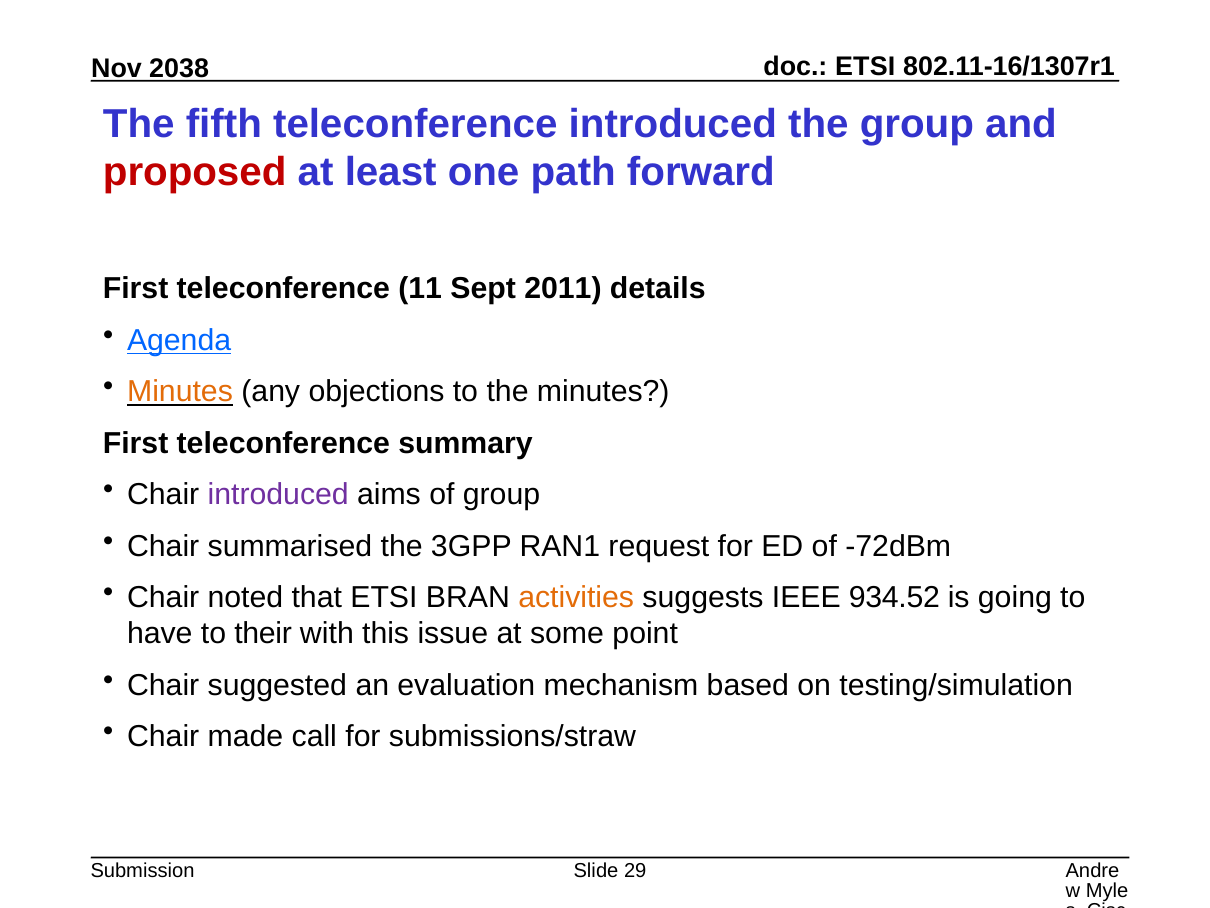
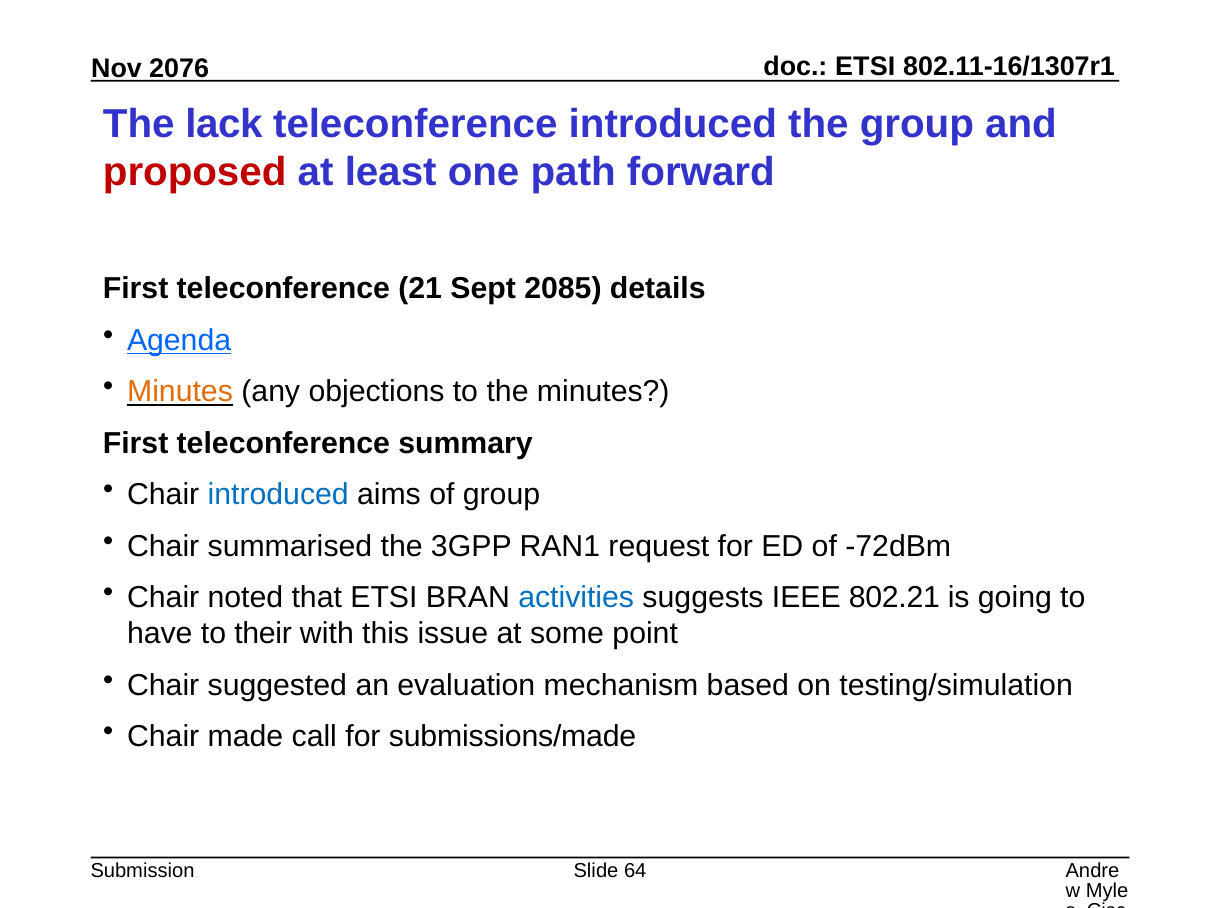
2038: 2038 -> 2076 (179, 69)
fifth: fifth -> lack (224, 124)
11: 11 -> 21 (420, 289)
2011: 2011 -> 2085 (563, 289)
introduced colour: purple -> blue (278, 494)
activities colour: orange -> blue (576, 597)
934.52: 934.52 -> 802.21 (894, 597)
submissions/straw: submissions/straw -> submissions/made (513, 736)
29: 29 -> 64 (635, 870)
